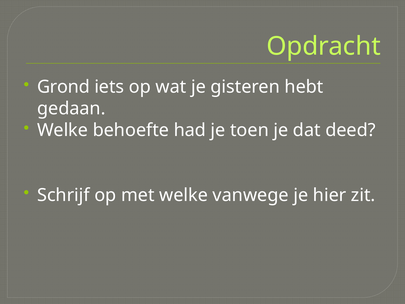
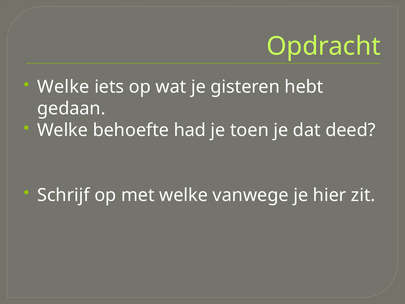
Grond: Grond -> Welke (63, 87)
